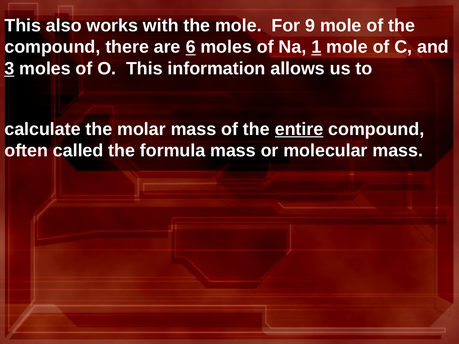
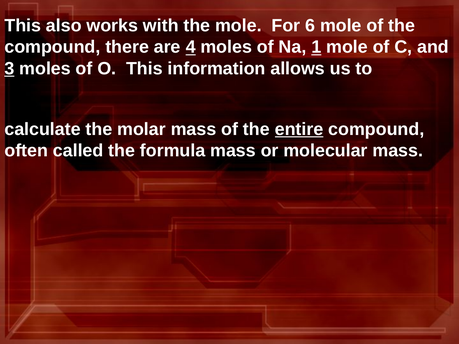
9: 9 -> 6 (310, 26)
6: 6 -> 4 (191, 47)
